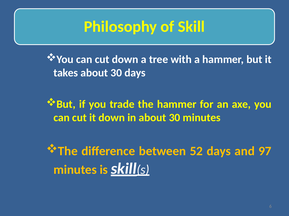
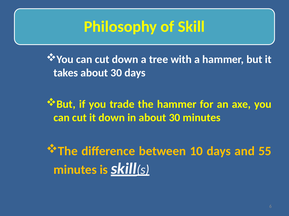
52: 52 -> 10 (196, 152)
97: 97 -> 55 (265, 152)
